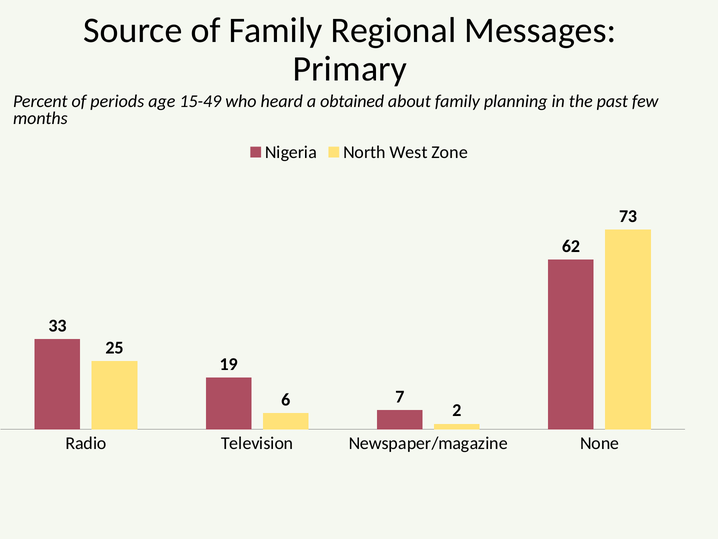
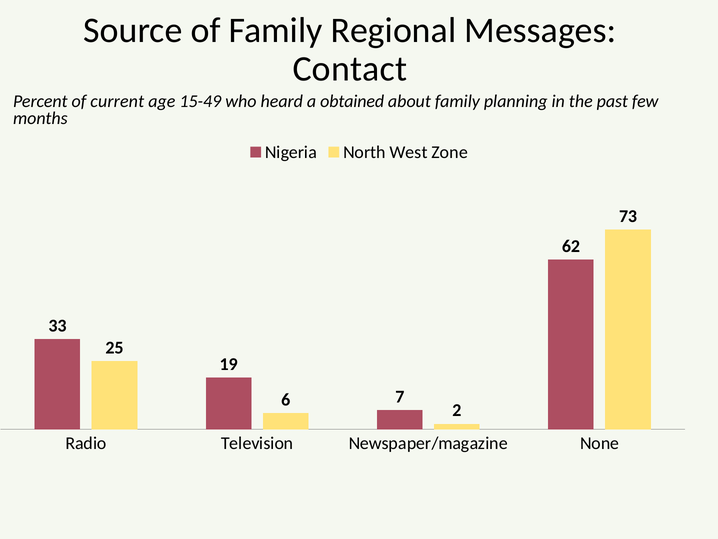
Primary: Primary -> Contact (350, 69)
periods: periods -> current (117, 101)
